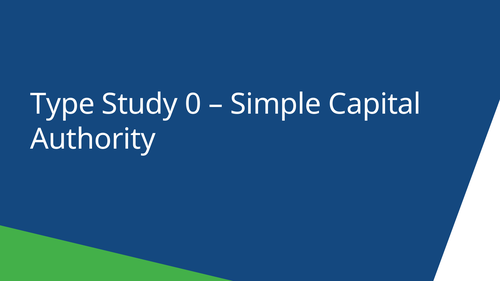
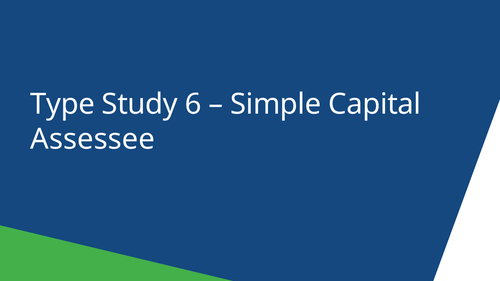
0: 0 -> 6 (193, 104)
Authority: Authority -> Assessee (93, 139)
